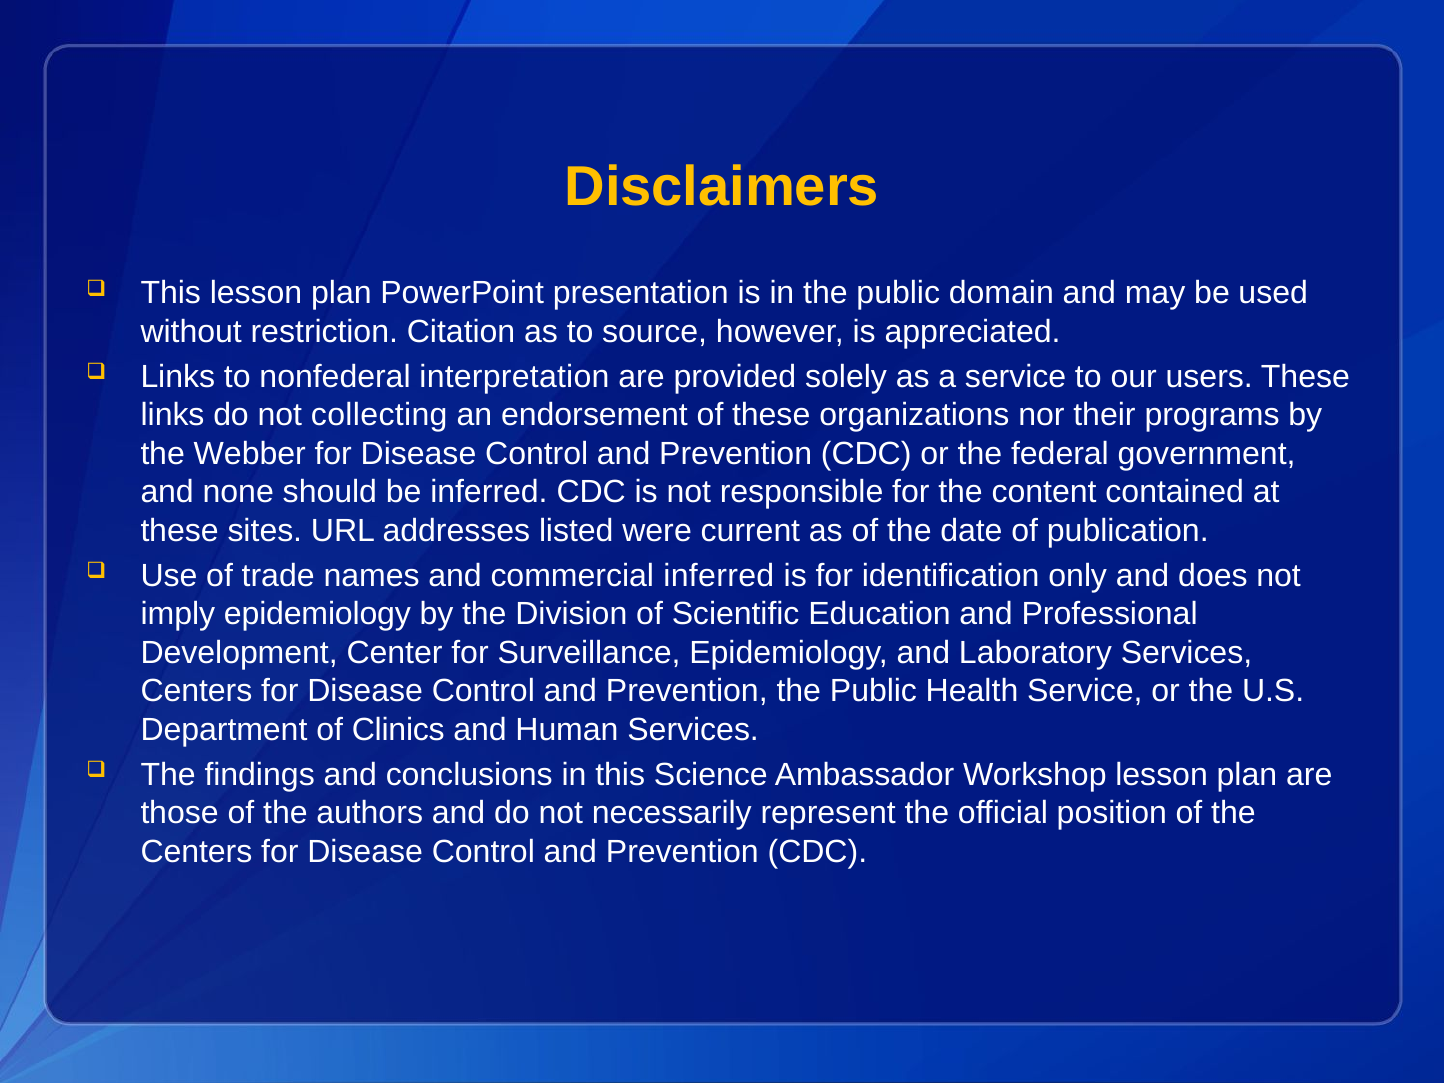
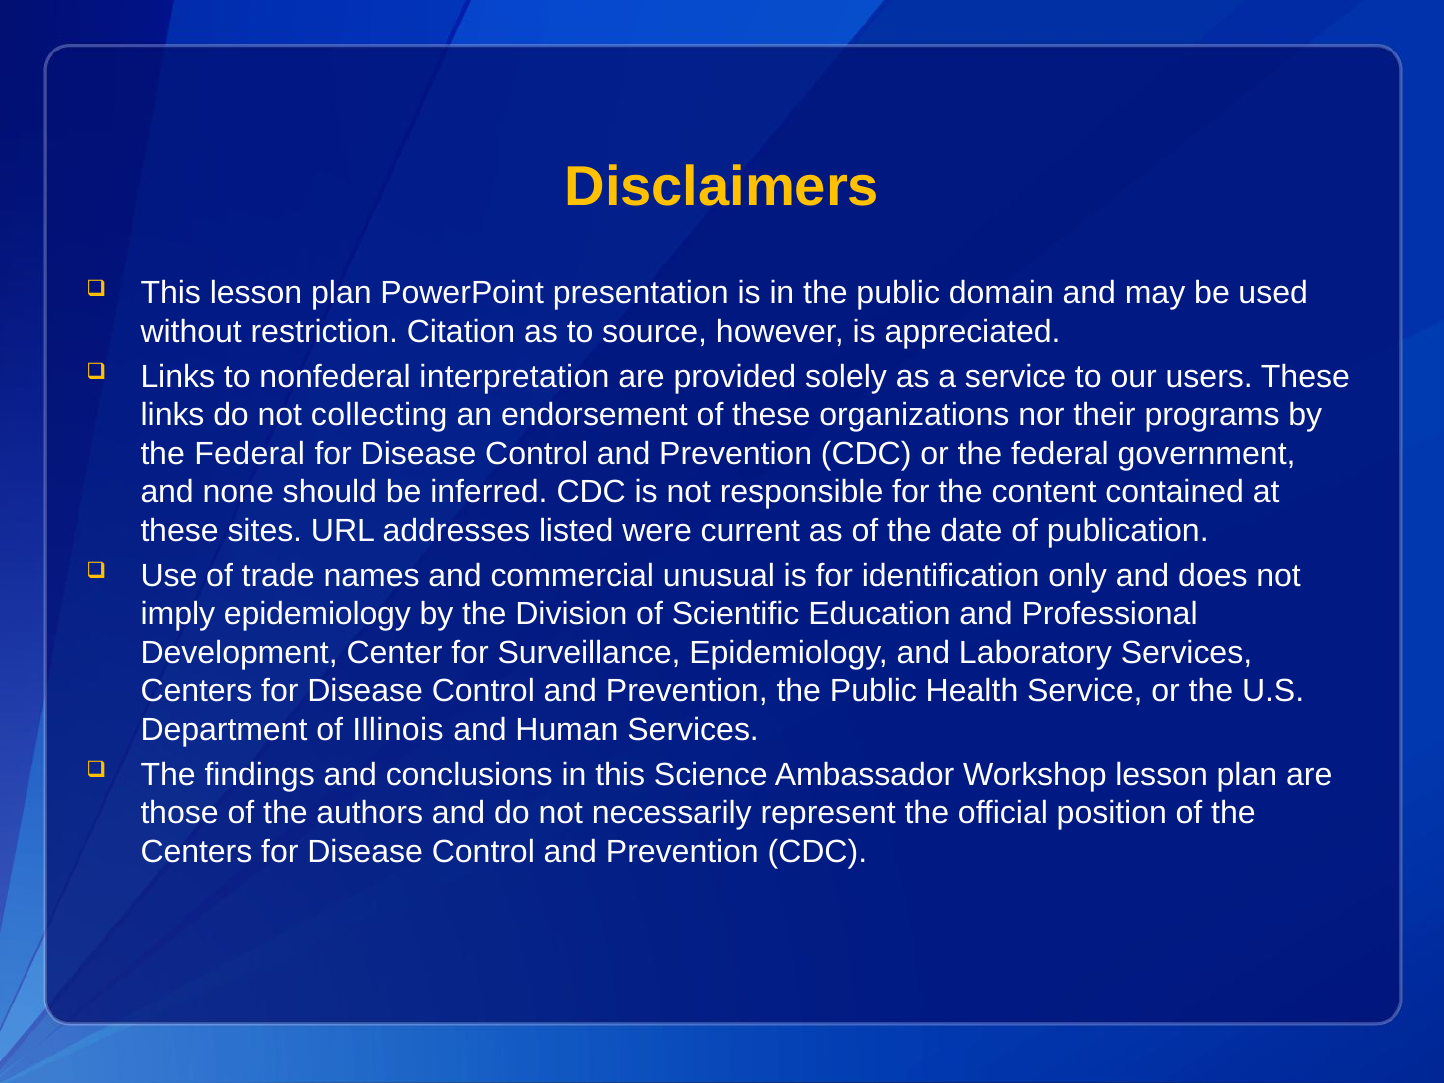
Webber: Webber -> Federal (250, 454)
commercial inferred: inferred -> unusual (719, 576)
Clinics: Clinics -> Illinois (398, 730)
